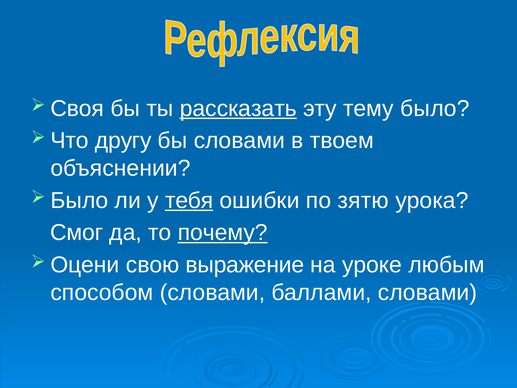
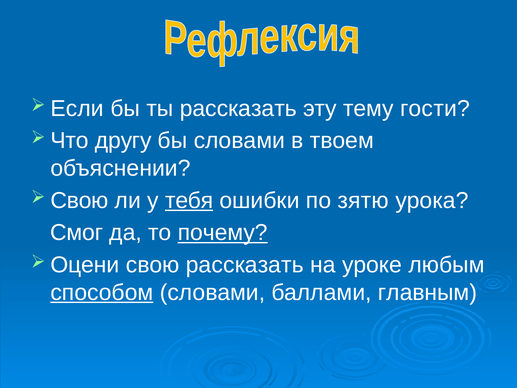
Своя: Своя -> Если (77, 108)
рассказать underline: present -> none (238, 108)
тему было: было -> гости (435, 108)
Было: Было -> Свою (79, 200)
свою выражение: выражение -> рассказать (245, 265)
способом underline: none -> present (102, 292)
баллами словами: словами -> главным (428, 292)
